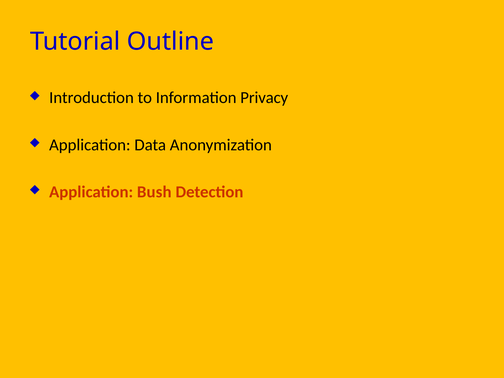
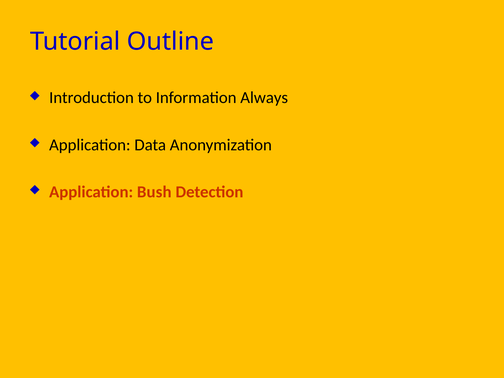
Privacy: Privacy -> Always (264, 98)
